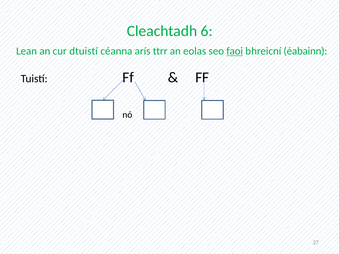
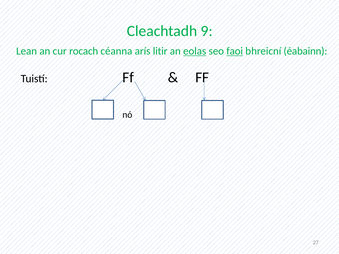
6: 6 -> 9 (207, 31)
dtuistí: dtuistí -> rocach (84, 51)
ttrr: ttrr -> litir (160, 51)
eolas underline: none -> present (195, 51)
